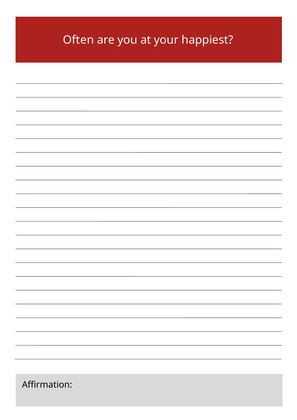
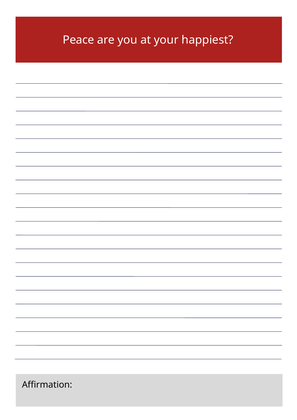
Often: Often -> Peace (78, 40)
